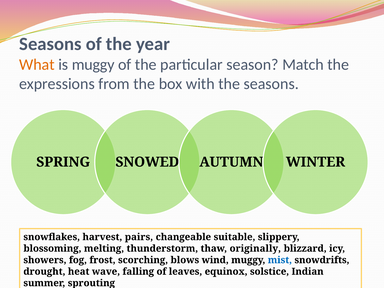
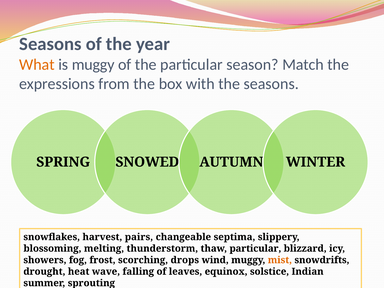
suitable: suitable -> septima (235, 237)
thaw originally: originally -> particular (255, 249)
blows: blows -> drops (185, 260)
mist colour: blue -> orange (280, 260)
